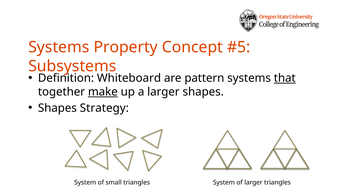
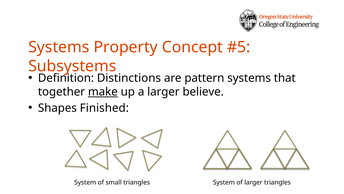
Whiteboard: Whiteboard -> Distinctions (129, 78)
that underline: present -> none (285, 78)
larger shapes: shapes -> believe (203, 92)
Strategy: Strategy -> Finished (104, 108)
